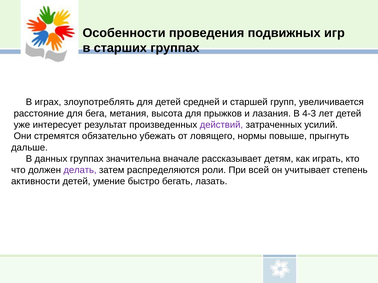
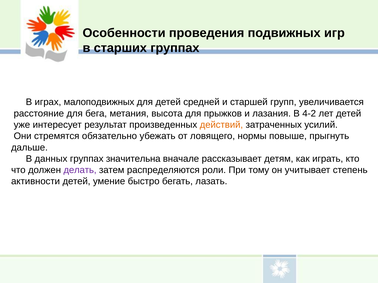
злоупотреблять: злоупотреблять -> малоподвижных (99, 102)
4-3: 4-3 -> 4-2 (309, 114)
действий colour: purple -> orange (221, 125)
всей: всей -> тому (259, 170)
